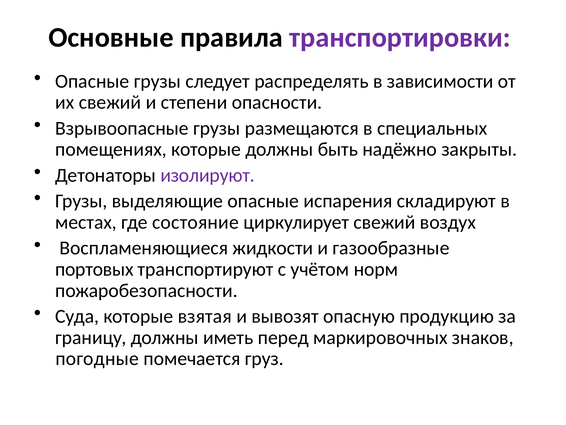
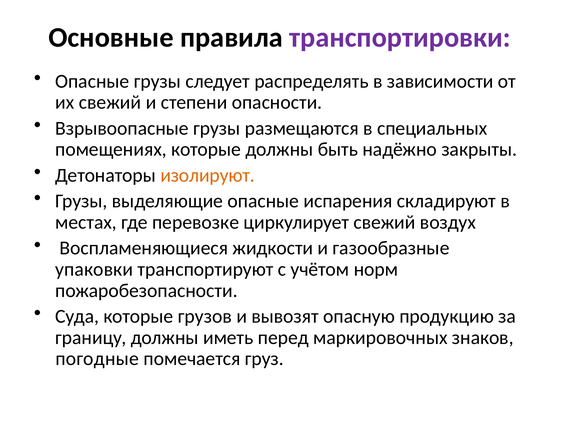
изолируют colour: purple -> orange (208, 175)
состояние: состояние -> перевозке (196, 222)
портовых: портовых -> упаковки (94, 269)
взятая: взятая -> грузов (205, 316)
